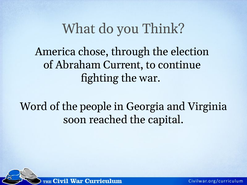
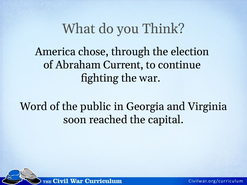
people: people -> public (96, 107)
